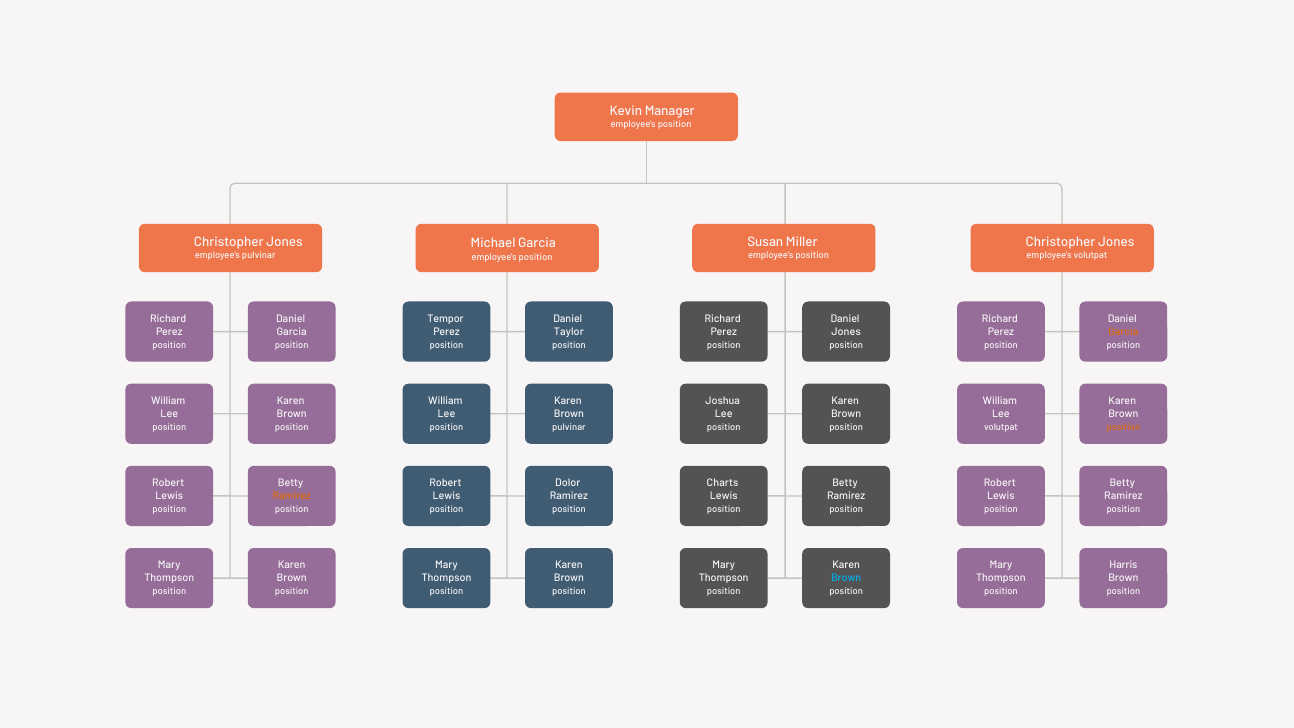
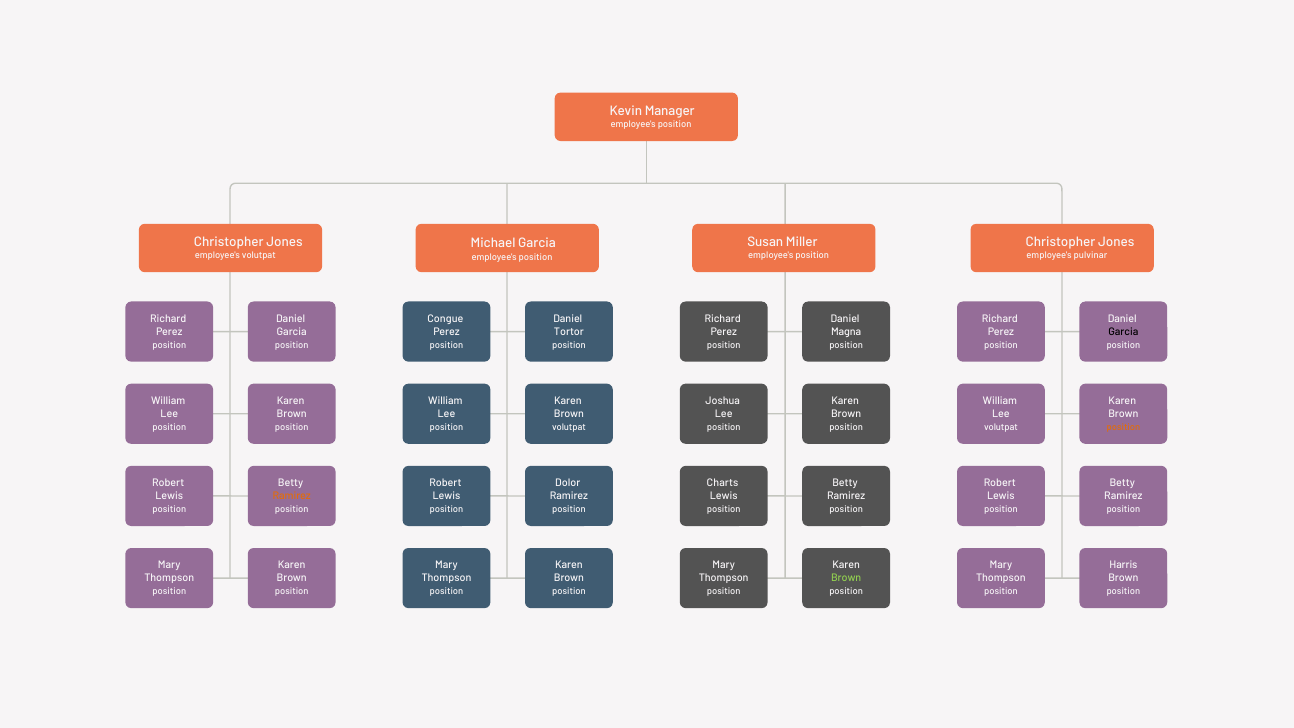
employee's pulvinar: pulvinar -> volutpat (259, 256)
employee's volutpat: volutpat -> pulvinar (1090, 256)
Tempor: Tempor -> Congue (445, 319)
Taylor: Taylor -> Tortor (569, 332)
Jones: Jones -> Magna (846, 332)
Garcia colour: orange -> black (1123, 332)
pulvinar: pulvinar -> volutpat (569, 427)
Brown colour: light blue -> light green (846, 578)
